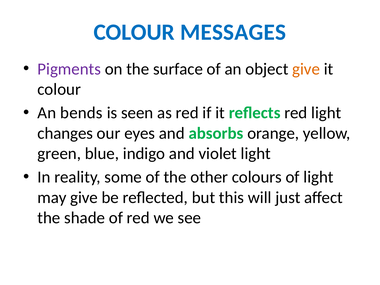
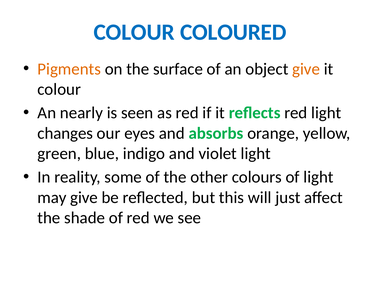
MESSAGES: MESSAGES -> COLOURED (233, 32)
Pigments colour: purple -> orange (69, 69)
bends: bends -> nearly (81, 113)
